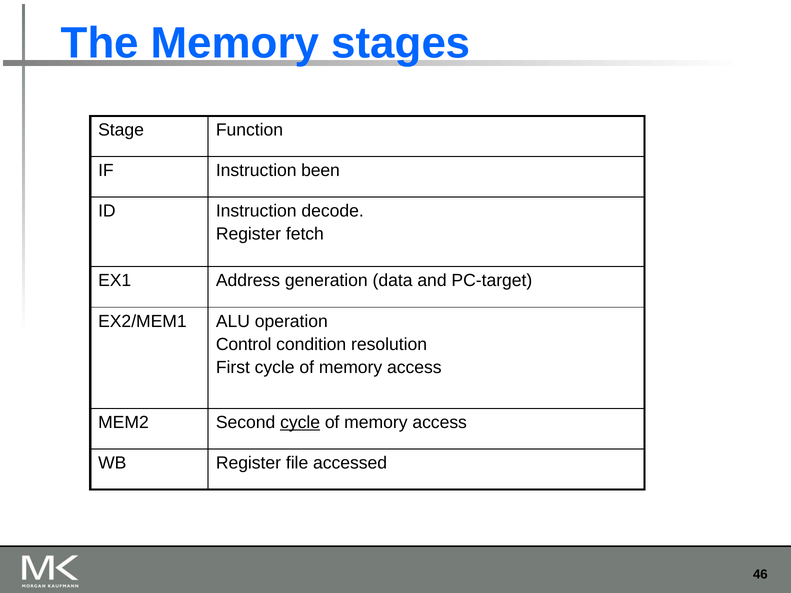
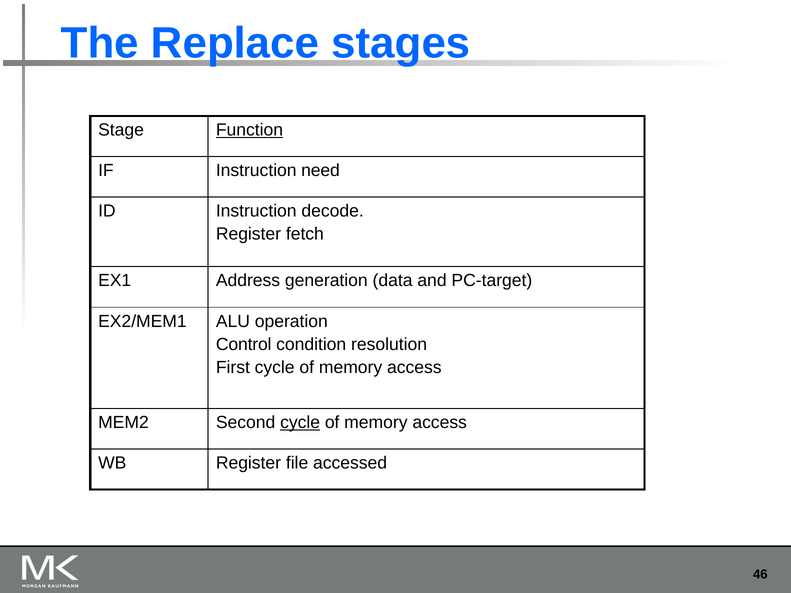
The Memory: Memory -> Replace (235, 43)
Function underline: none -> present (250, 130)
been: been -> need (321, 170)
